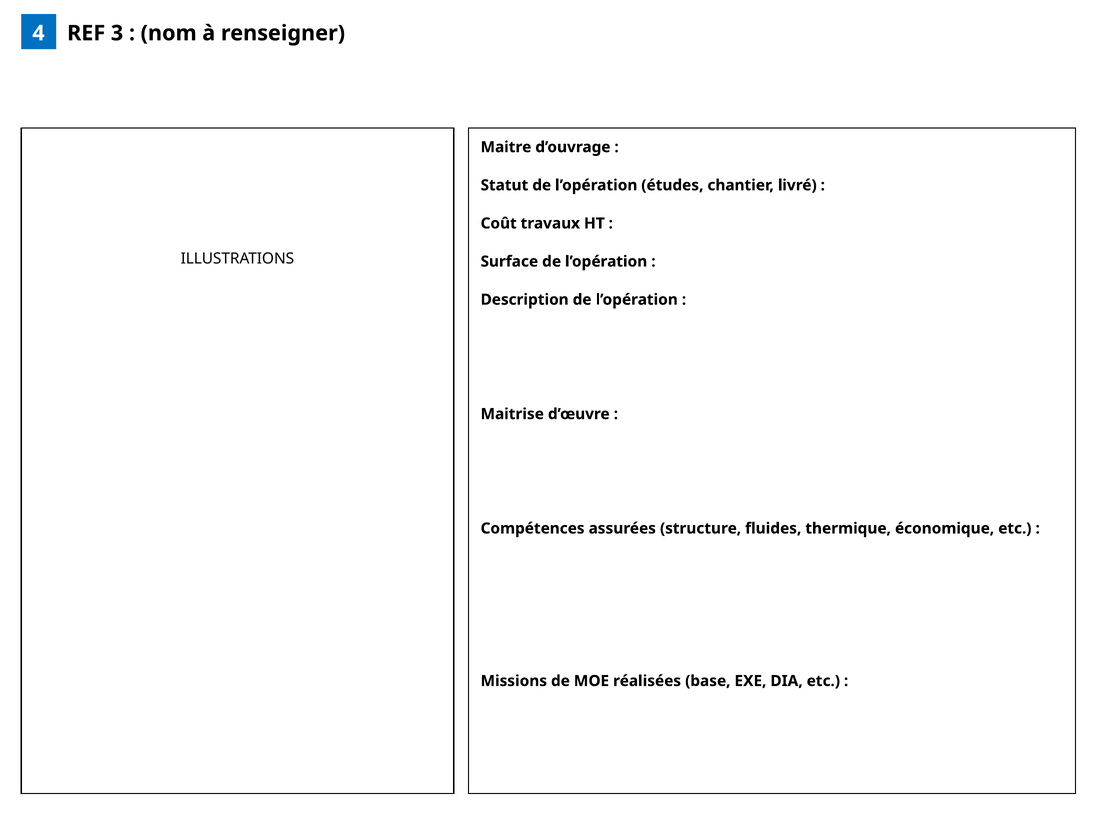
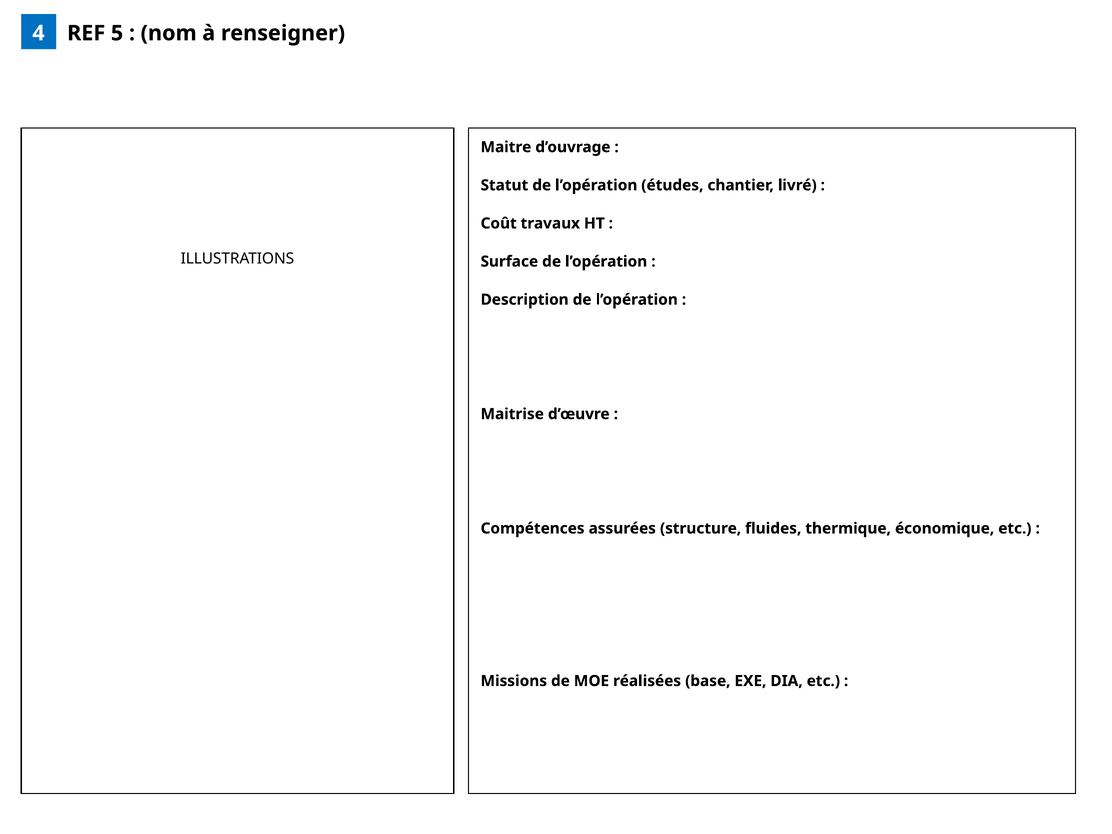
3: 3 -> 5 (117, 33)
